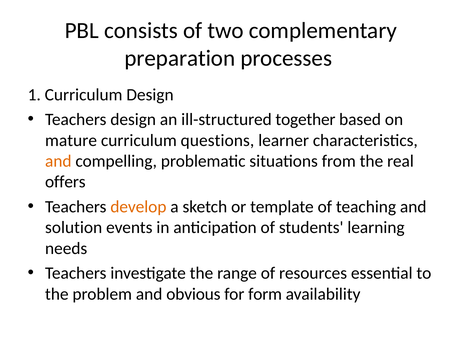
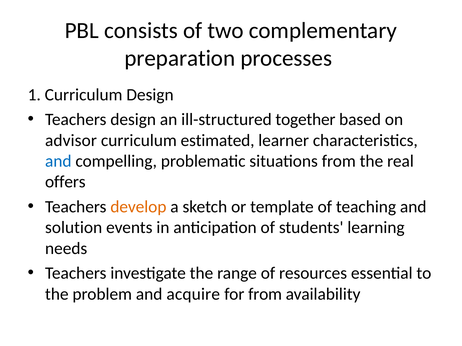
mature: mature -> advisor (71, 141)
questions: questions -> estimated (218, 141)
and colour: orange -> blue (58, 161)
obvious: obvious -> acquire (193, 294)
for form: form -> from (265, 294)
